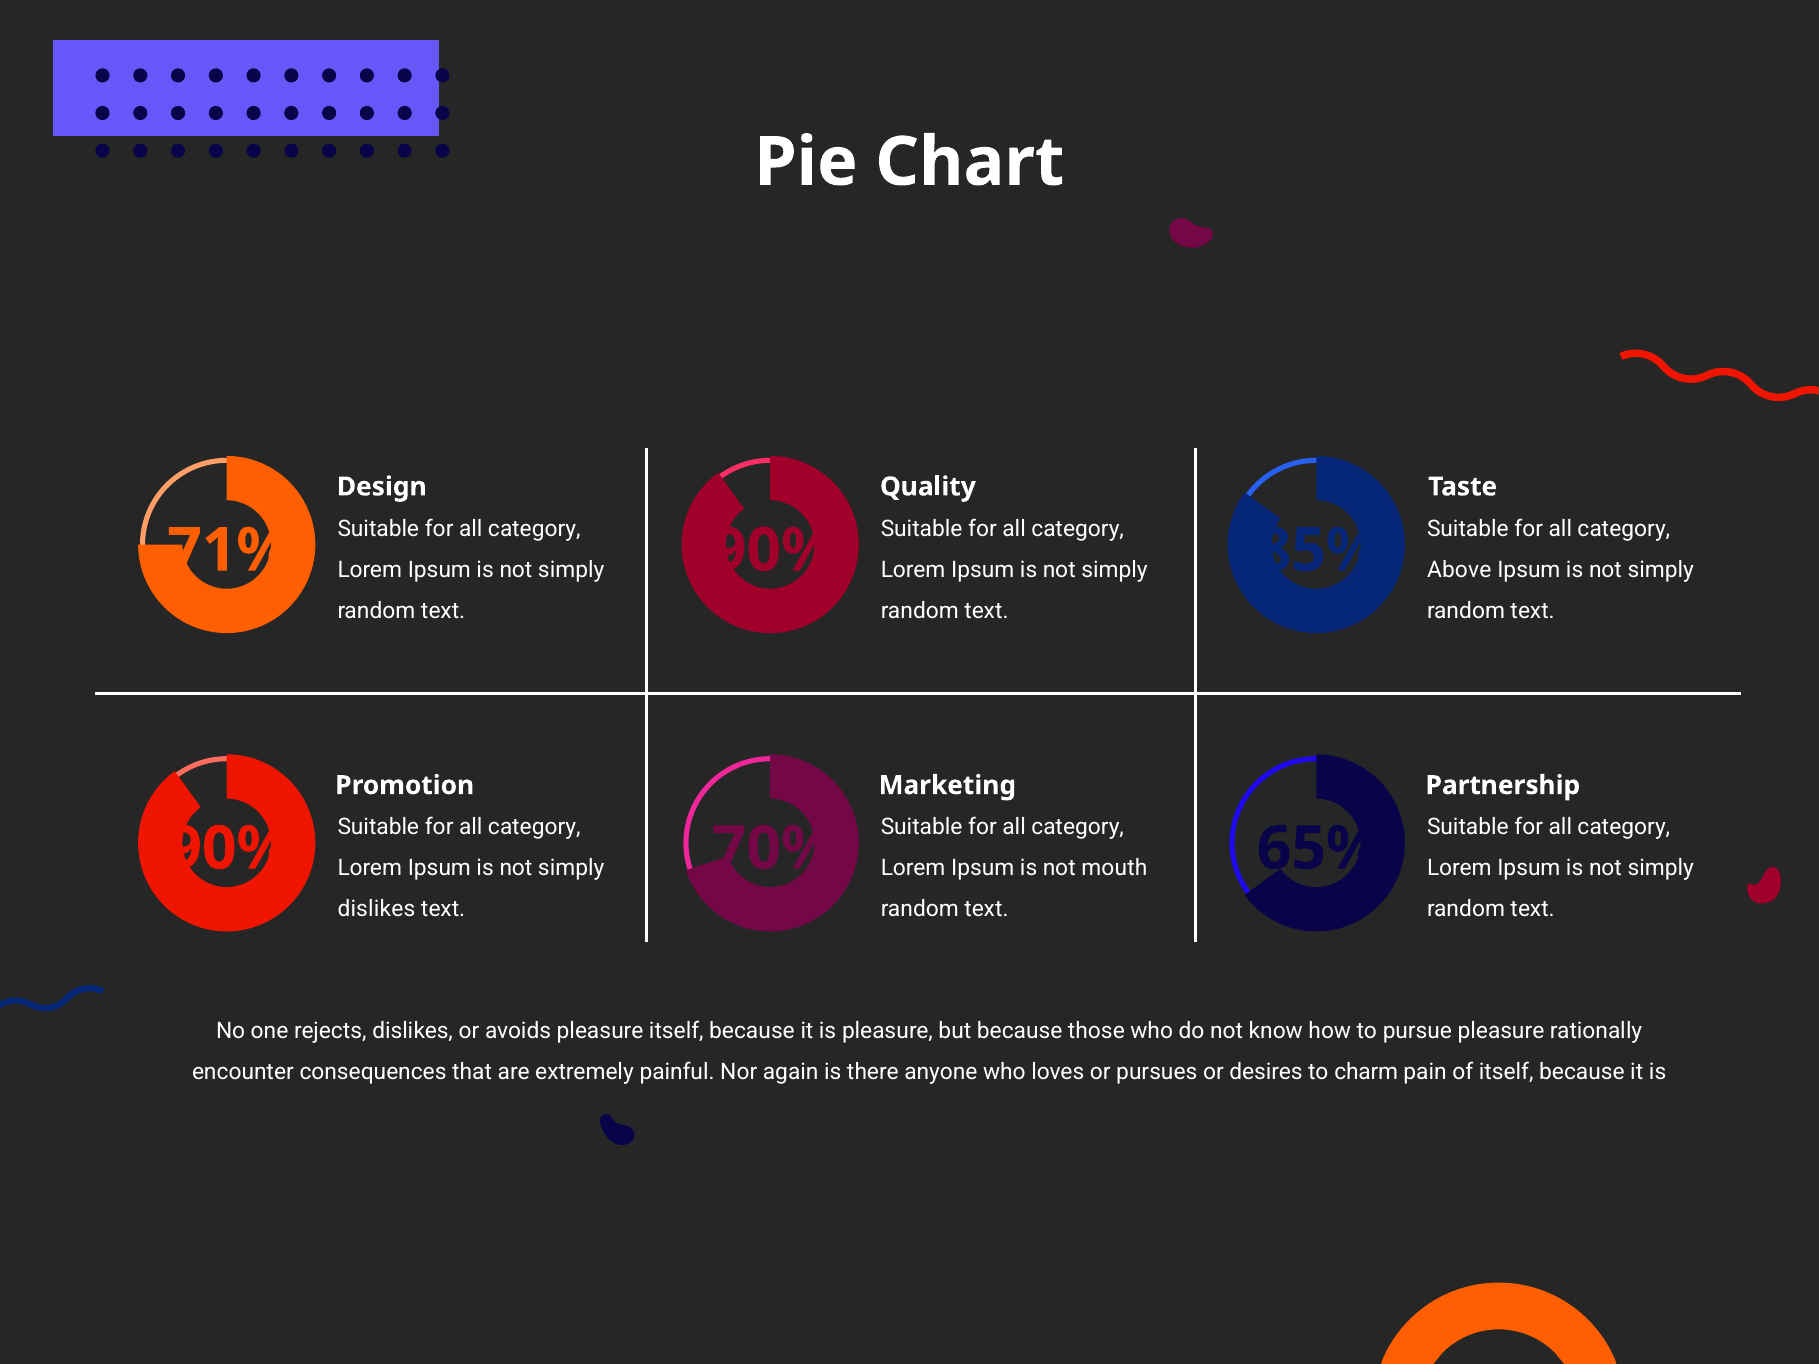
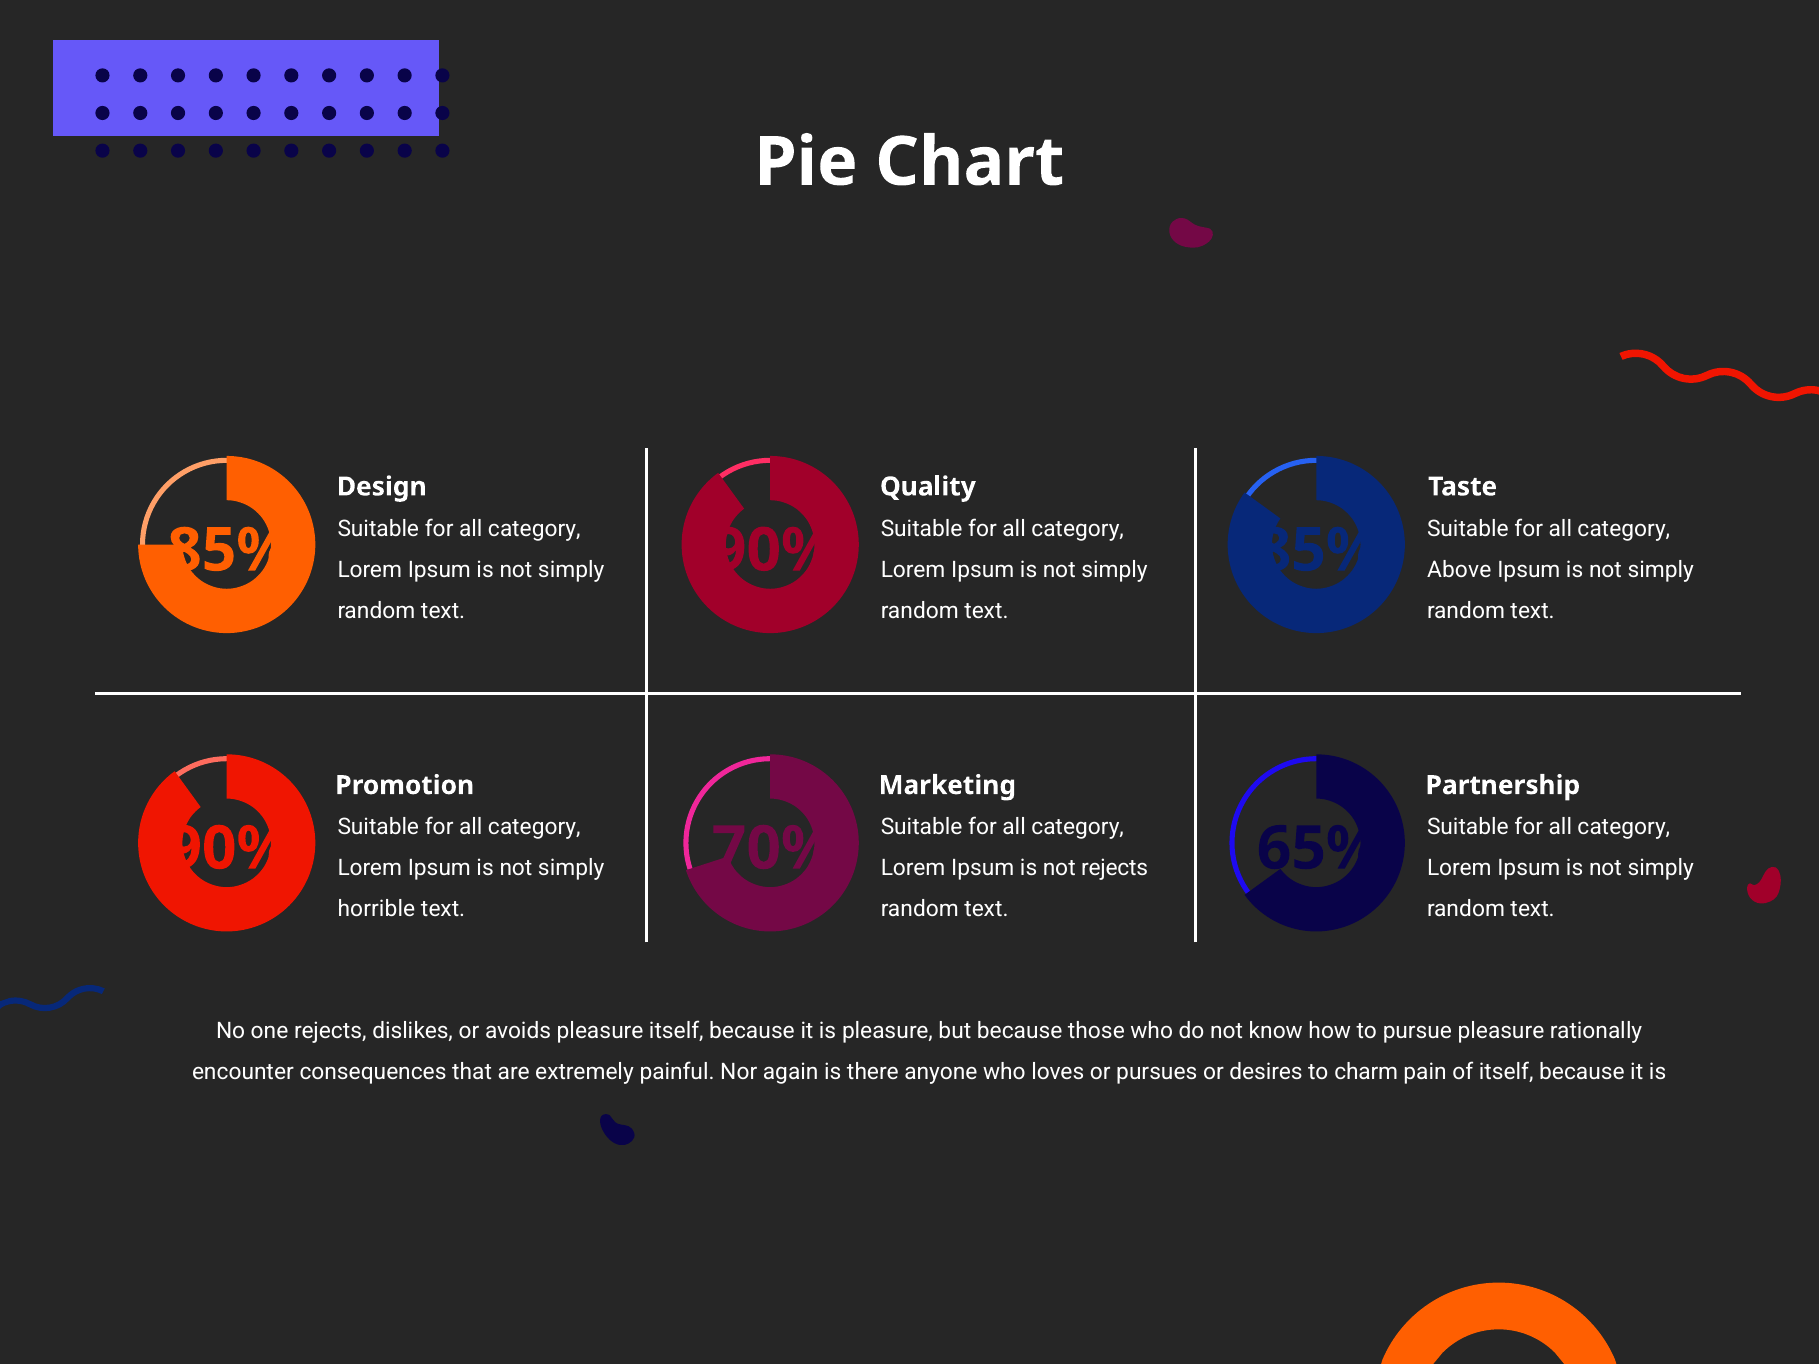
71%: 71% -> 85% (229, 551)
not mouth: mouth -> rejects (1115, 869)
dislikes: dislikes -> horrible (376, 910)
